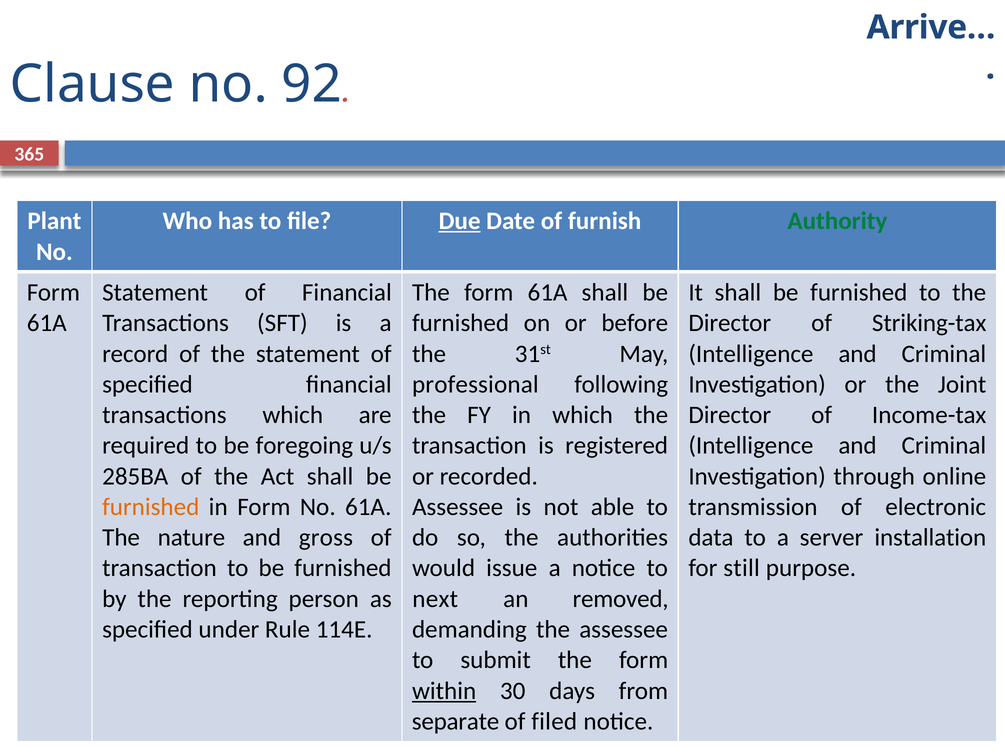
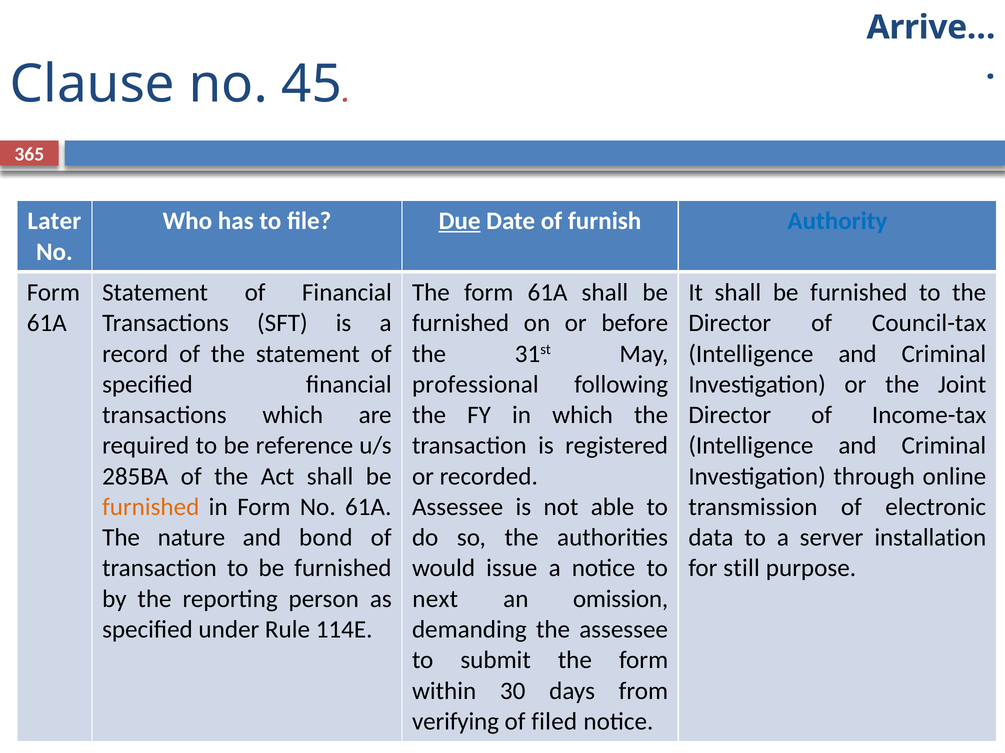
92: 92 -> 45 (312, 84)
Plant: Plant -> Later (54, 221)
Authority colour: green -> blue (837, 221)
Striking-tax: Striking-tax -> Council-tax (929, 323)
foregoing: foregoing -> reference (304, 446)
gross: gross -> bond (326, 538)
removed: removed -> omission (621, 599)
within underline: present -> none (444, 691)
separate: separate -> verifying (455, 722)
